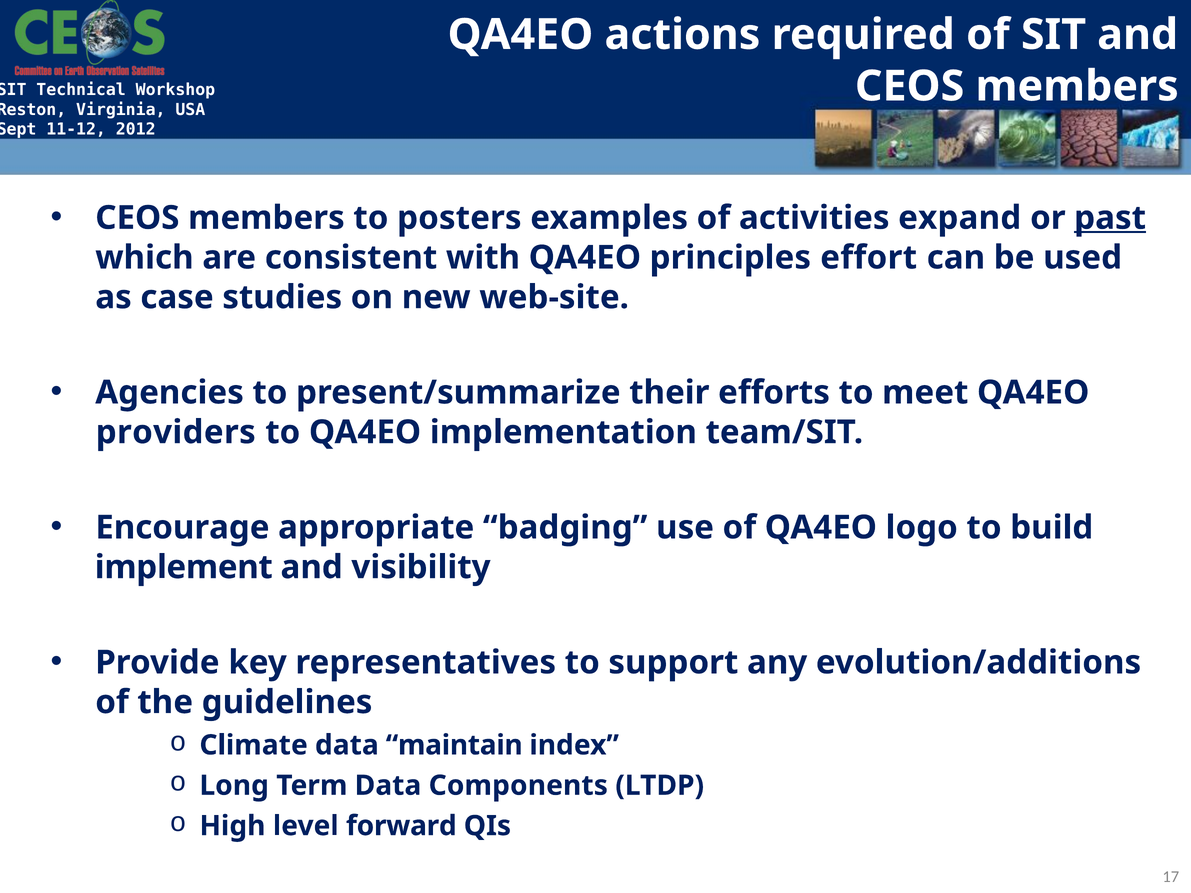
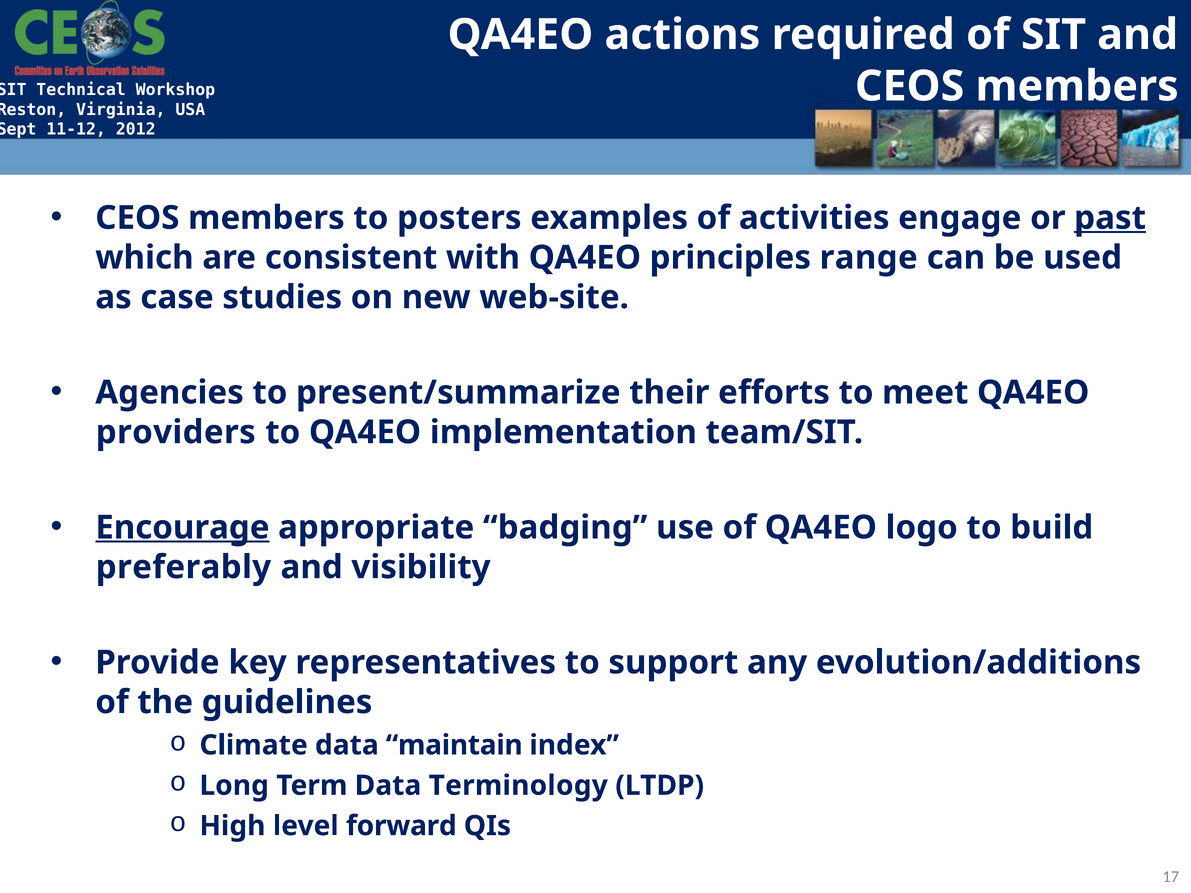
expand: expand -> engage (960, 218)
effort: effort -> range (869, 258)
Encourage underline: none -> present (182, 528)
implement: implement -> preferably (183, 567)
Components: Components -> Terminology (518, 786)
